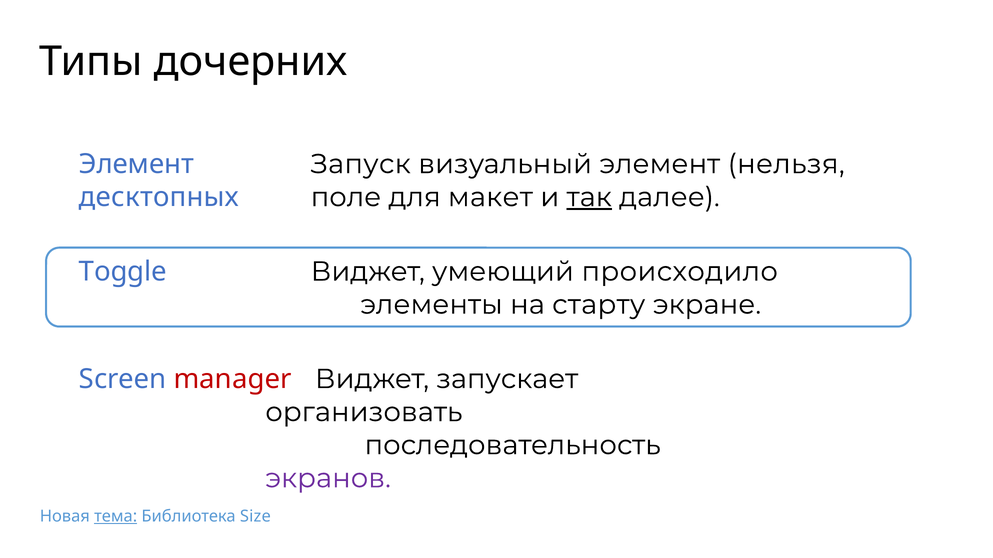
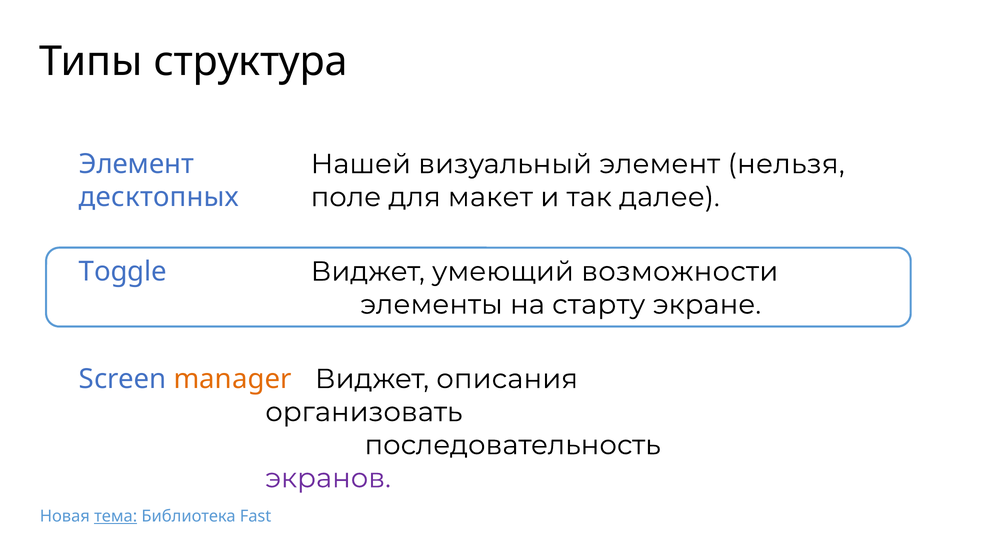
дочерних: дочерних -> структура (251, 62)
Запуск: Запуск -> Нашей (361, 164)
так underline: present -> none (589, 197)
происходило: происходило -> возможности (680, 272)
manager colour: red -> orange (233, 379)
запускает: запускает -> описания (507, 379)
Size: Size -> Fast (256, 517)
